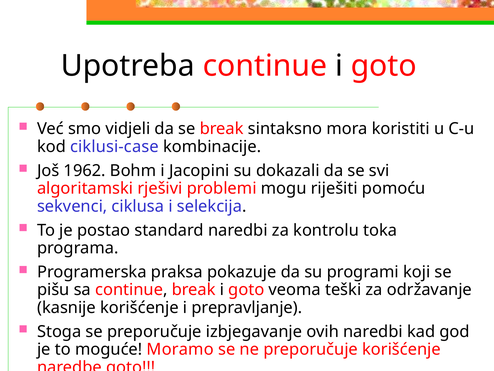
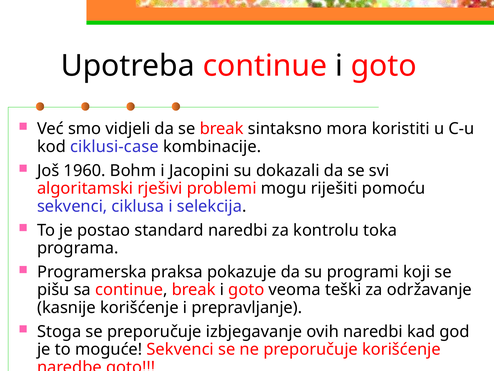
1962: 1962 -> 1960 (85, 170)
moguće Moramo: Moramo -> Sekvenci (180, 349)
